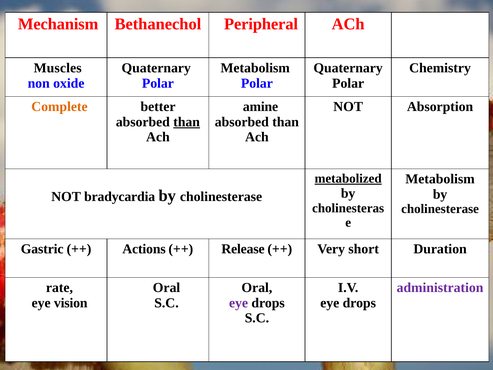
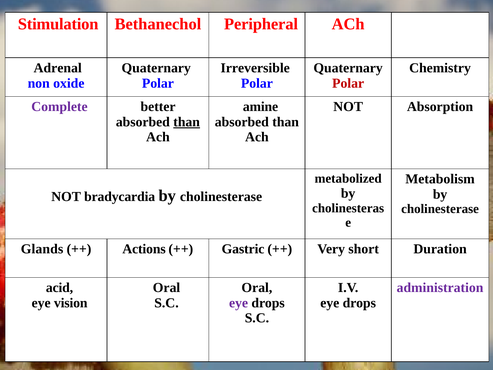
Mechanism: Mechanism -> Stimulation (58, 24)
Muscles: Muscles -> Adrenal (58, 68)
Metabolism: Metabolism -> Irreversible (255, 68)
Polar colour: black -> red (348, 83)
Complete colour: orange -> purple (59, 107)
metabolized underline: present -> none (348, 178)
Gastric: Gastric -> Glands (42, 249)
Release: Release -> Gastric (243, 249)
rate: rate -> acid (60, 288)
